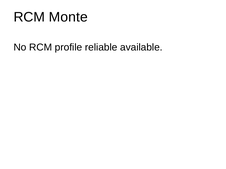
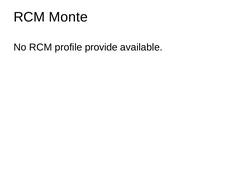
reliable: reliable -> provide (101, 47)
